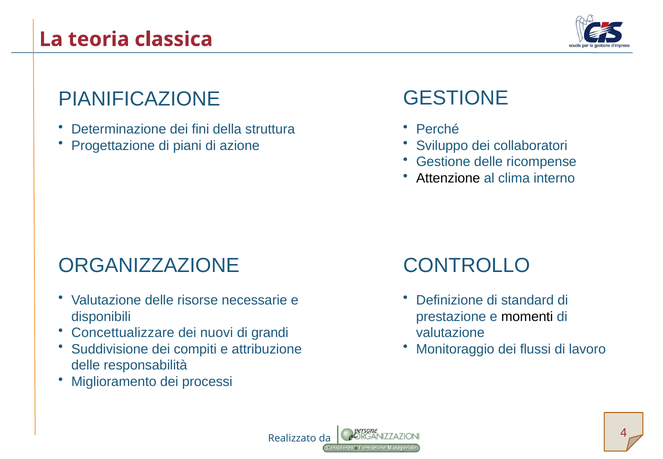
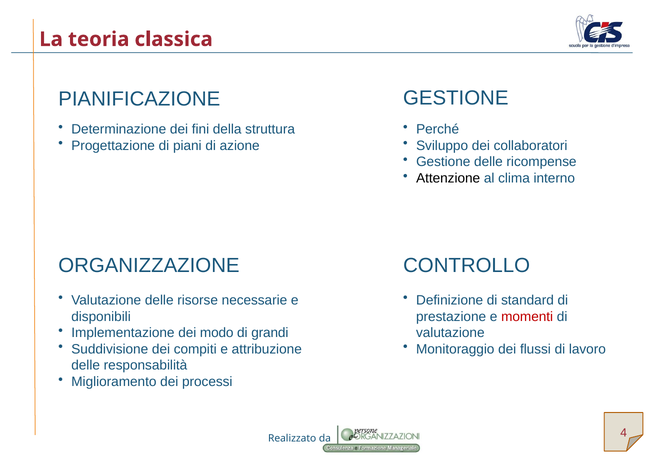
momenti colour: black -> red (527, 317)
Concettualizzare: Concettualizzare -> Implementazione (123, 333)
nuovi: nuovi -> modo (217, 333)
